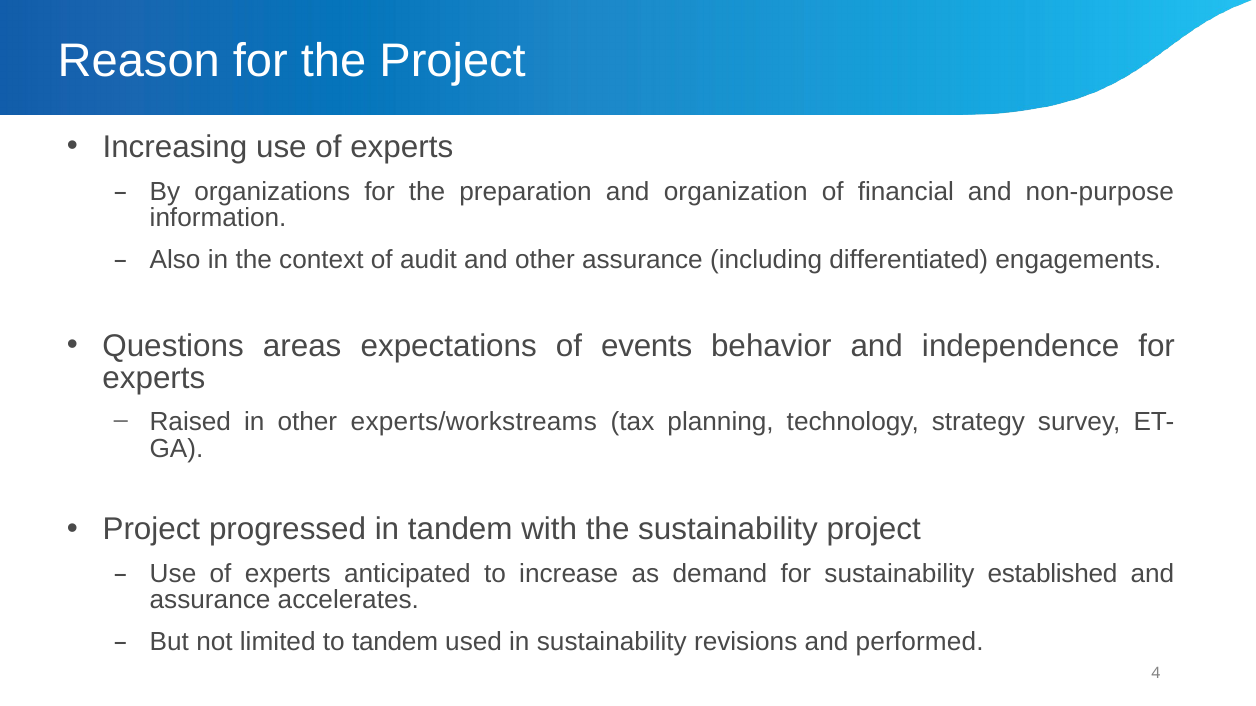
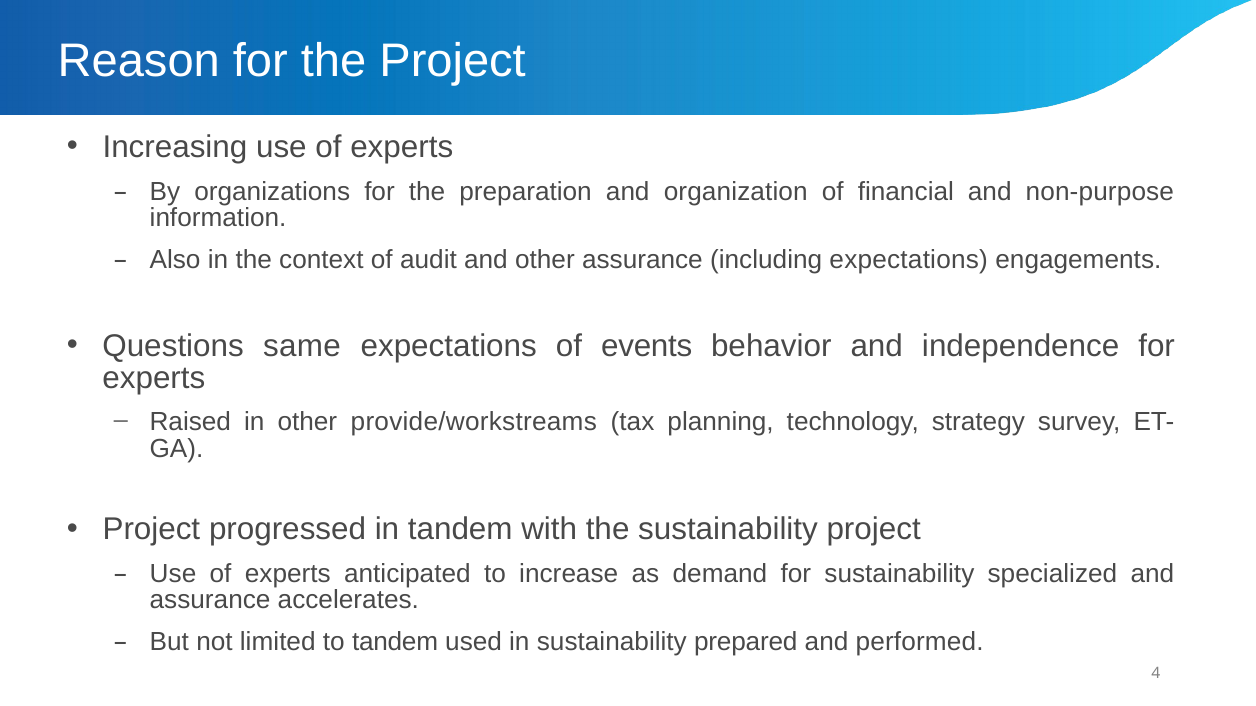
including differentiated: differentiated -> expectations (909, 260)
areas: areas -> same (302, 347)
experts/workstreams: experts/workstreams -> provide/workstreams (474, 423)
established: established -> specialized (1052, 575)
revisions: revisions -> prepared (746, 643)
